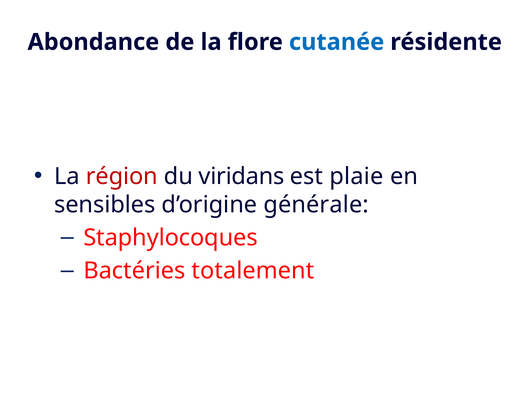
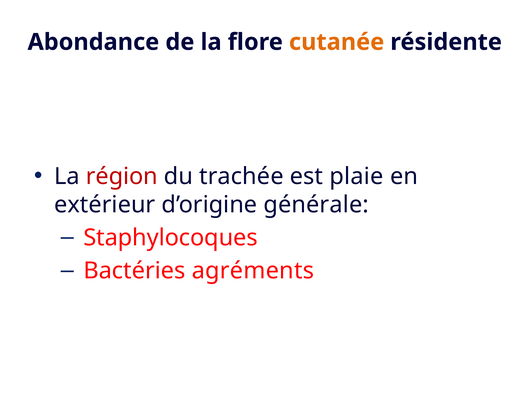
cutanée colour: blue -> orange (337, 42)
viridans: viridans -> trachée (241, 176)
sensibles: sensibles -> extérieur (105, 204)
totalement: totalement -> agréments (253, 270)
